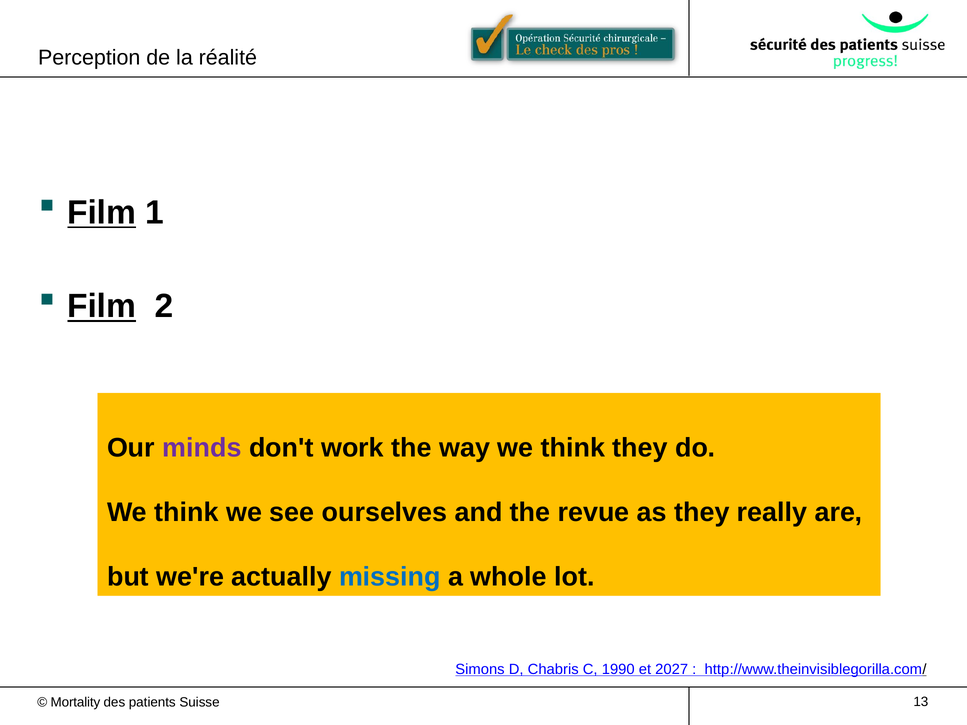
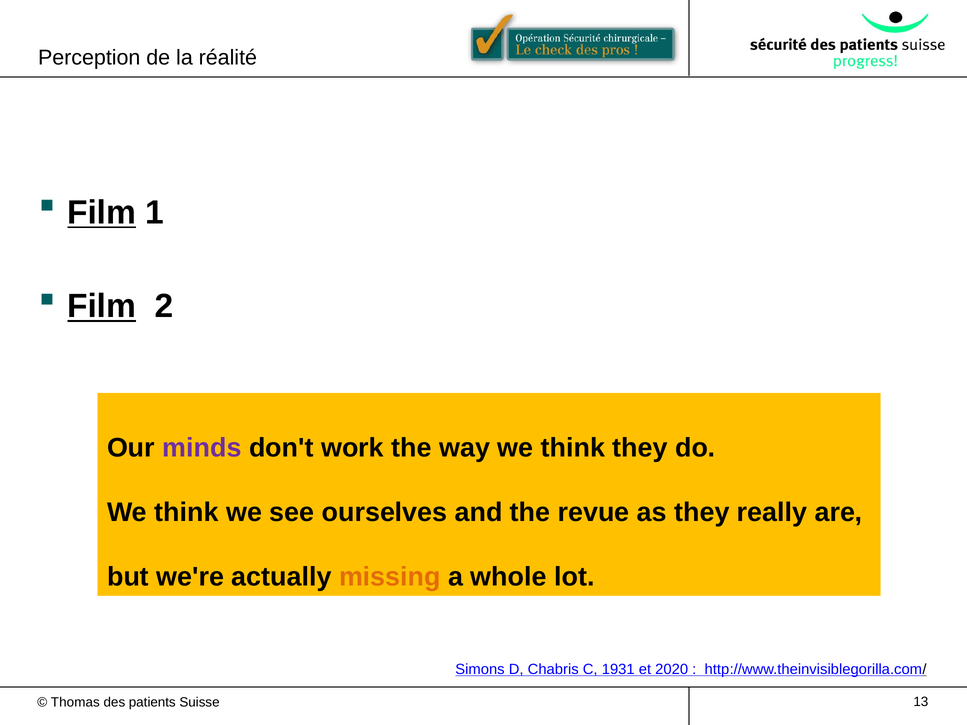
missing colour: blue -> orange (390, 577)
1990: 1990 -> 1931 (618, 670)
2027: 2027 -> 2020 (672, 670)
Mortality: Mortality -> Thomas (75, 702)
